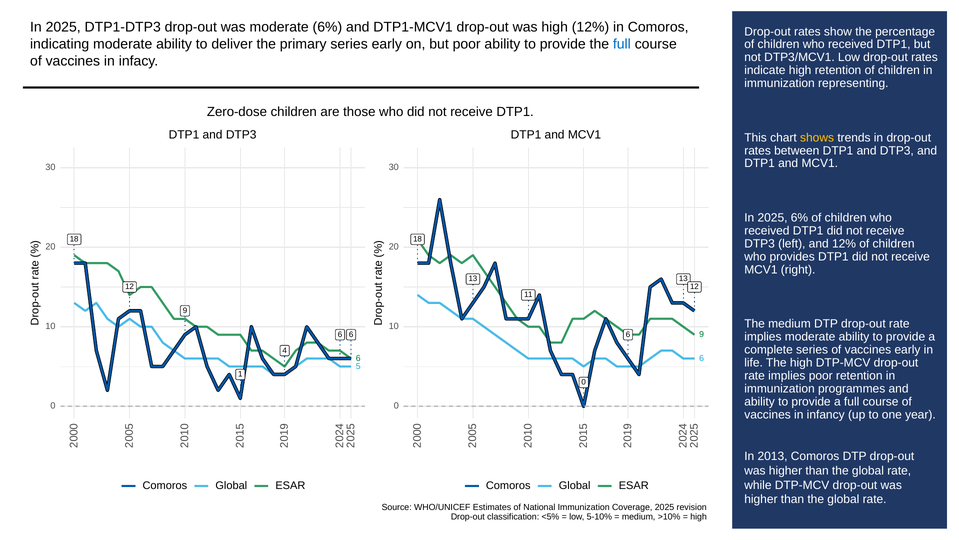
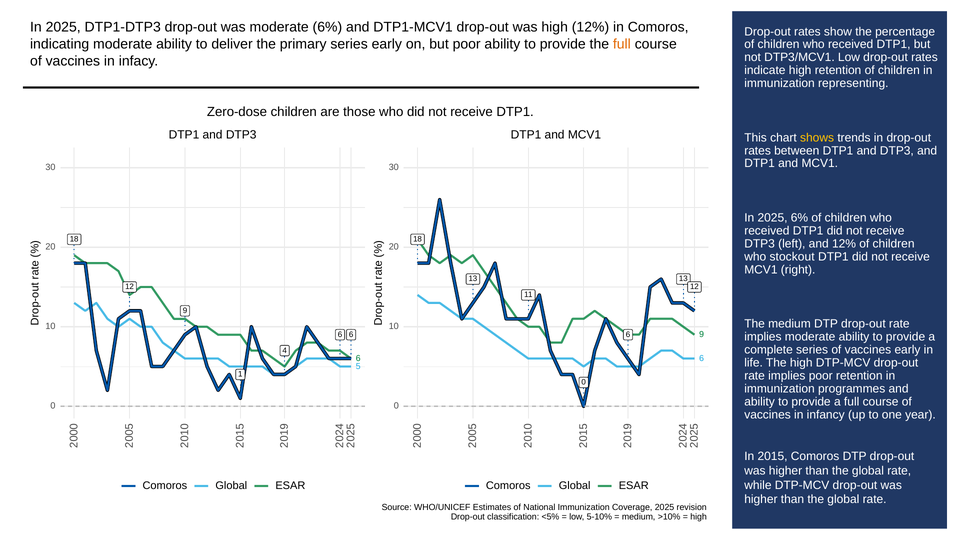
full colour: blue -> orange (622, 44)
provides: provides -> stockout (792, 256)
2013: 2013 -> 2015 (773, 456)
